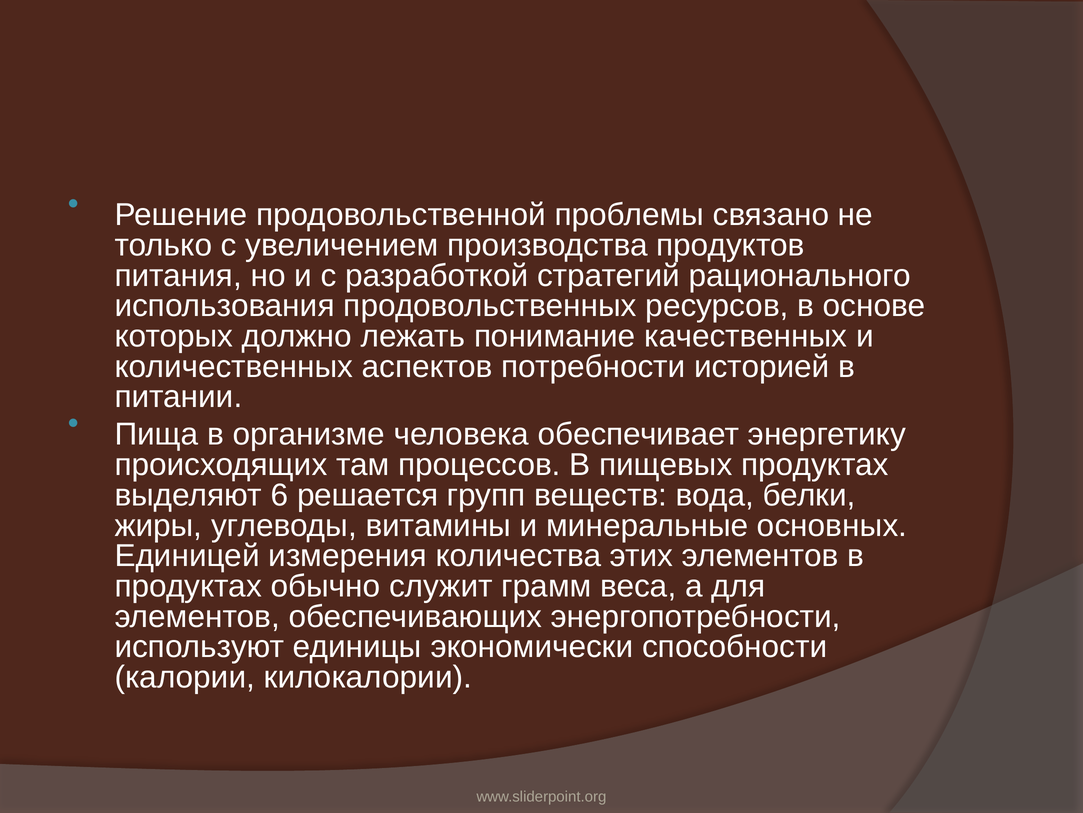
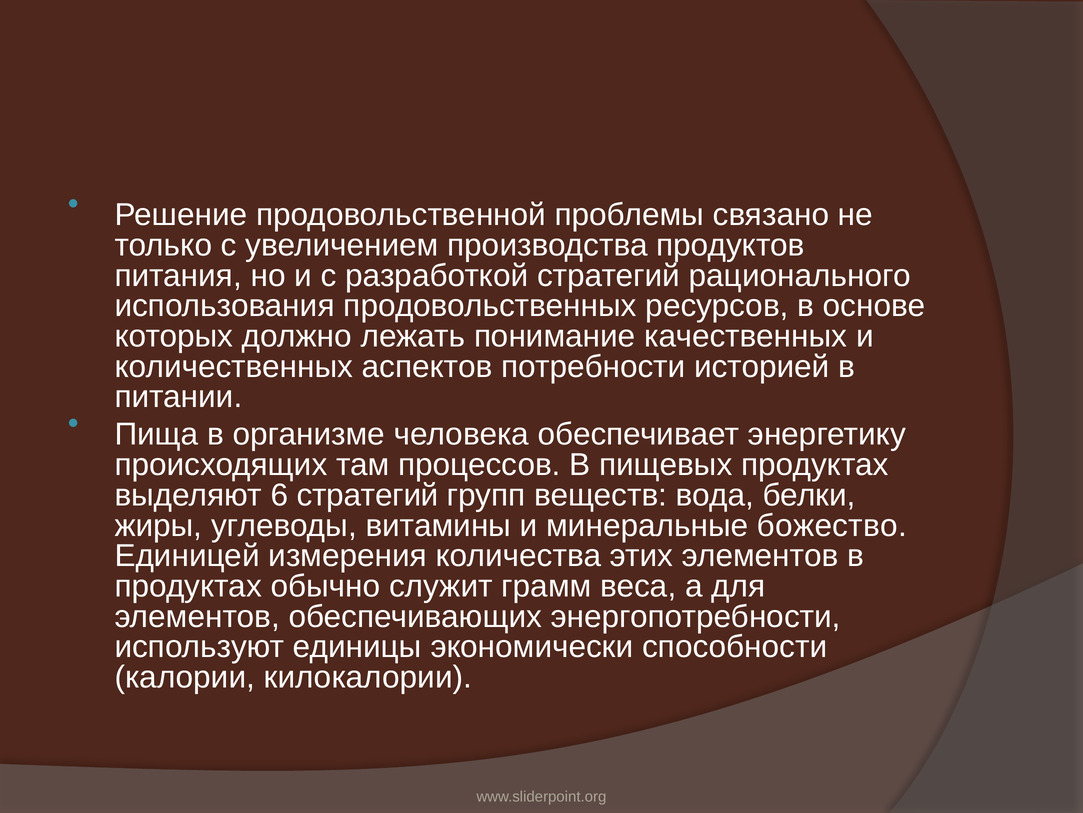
6 решается: решается -> стратегий (368, 495)
основных: основных -> божество (832, 525)
